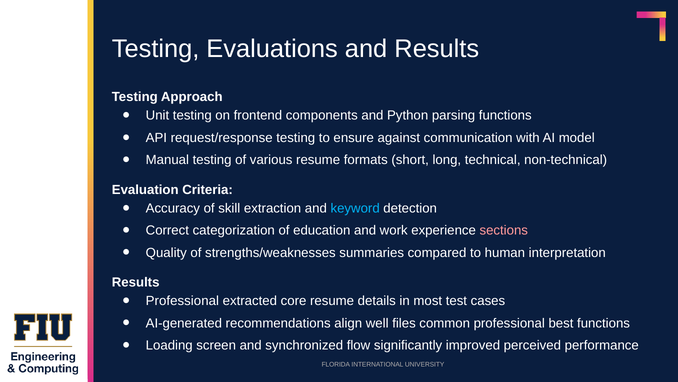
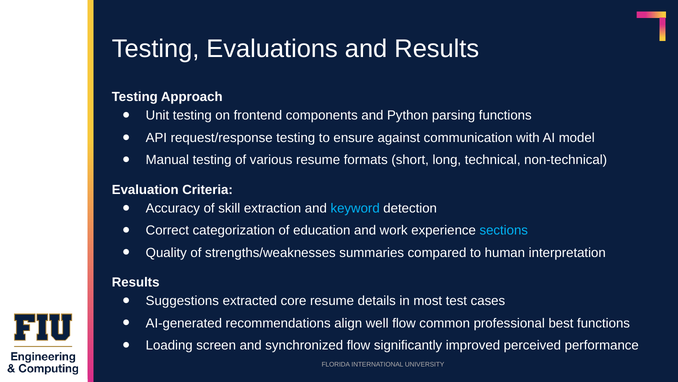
sections colour: pink -> light blue (504, 230)
Professional: Professional -> Suggestions (182, 301)
well files: files -> flow (404, 323)
